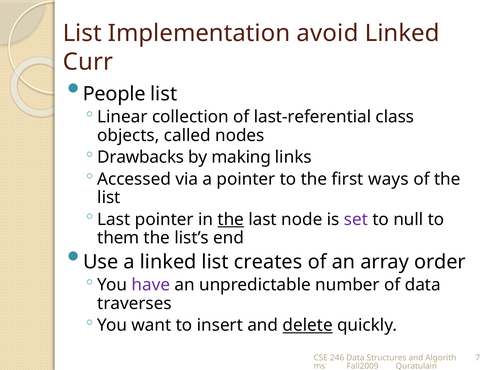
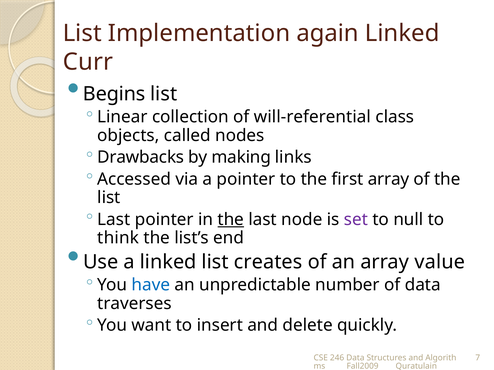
avoid: avoid -> again (328, 33)
People: People -> Begins (114, 94)
last-referential: last-referential -> will-referential (312, 117)
first ways: ways -> array (389, 179)
them: them -> think (118, 238)
order: order -> value (440, 262)
have colour: purple -> blue (151, 285)
delete underline: present -> none (308, 326)
